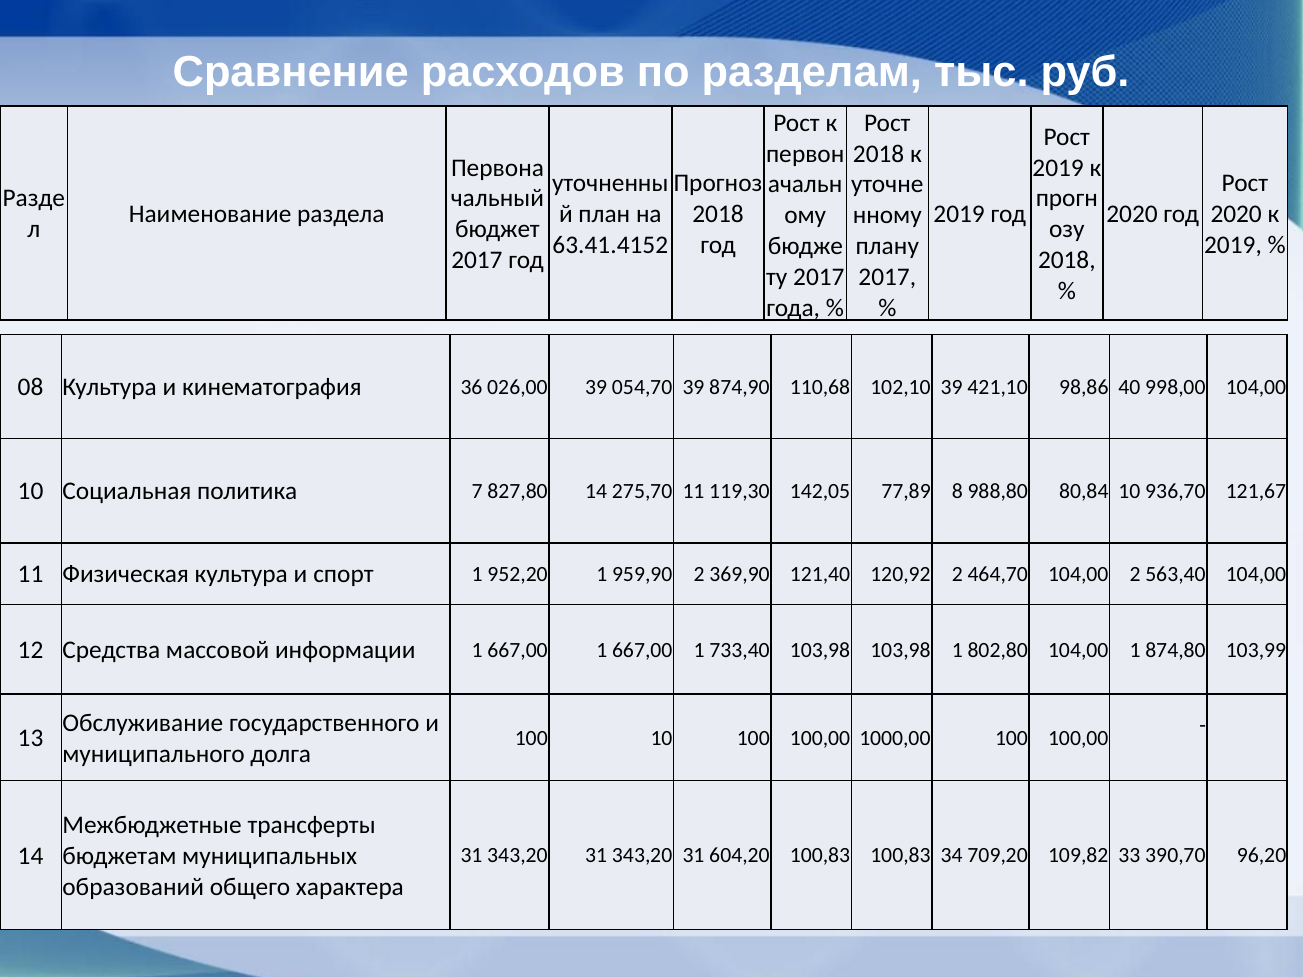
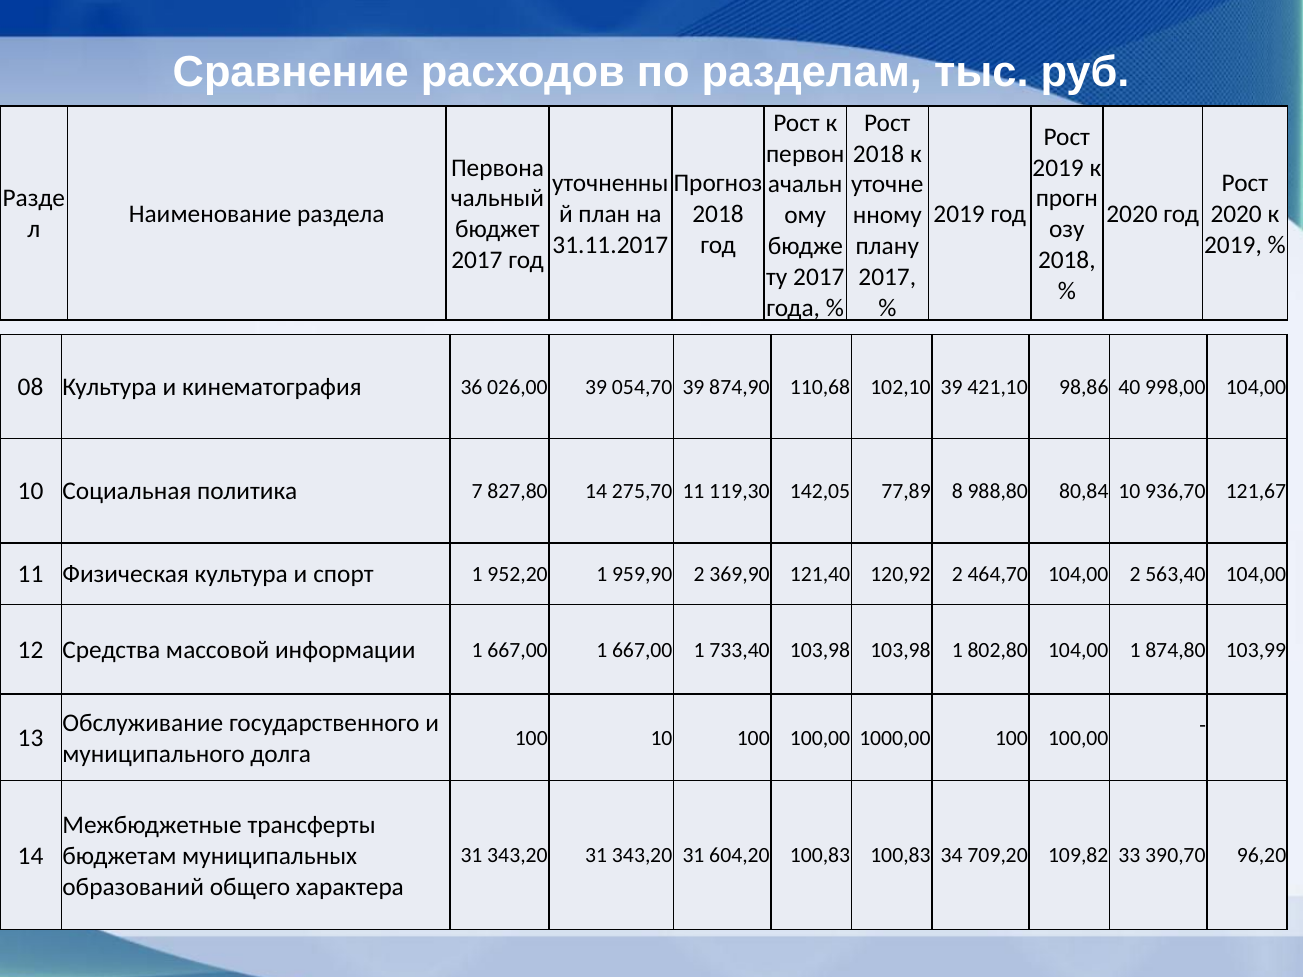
63.41.4152: 63.41.4152 -> 31.11.2017 (610, 245)
